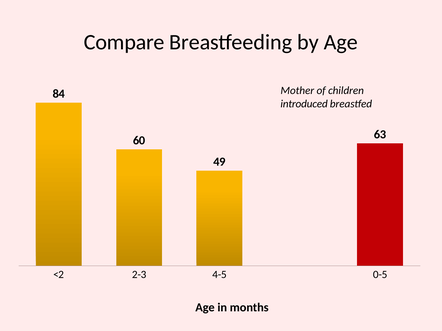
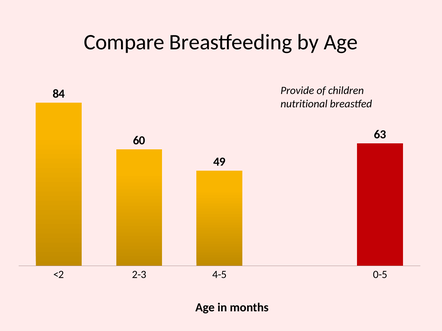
Mother: Mother -> Provide (297, 91)
introduced: introduced -> nutritional (304, 104)
